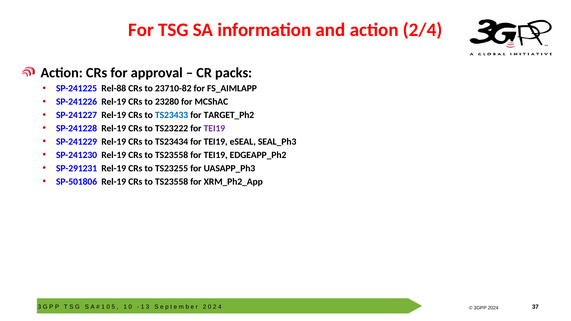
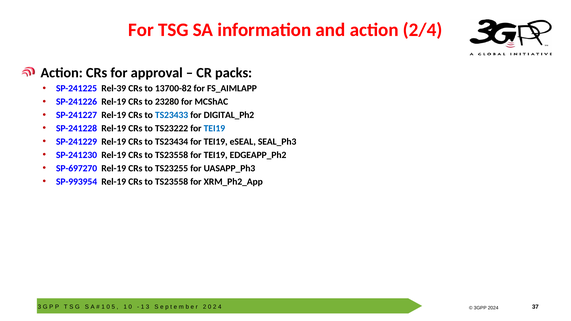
Rel-88: Rel-88 -> Rel-39 (114, 89)
23710-82: 23710-82 -> 13700-82 (173, 89)
TARGET_Ph2: TARGET_Ph2 -> DIGITAL_Ph2 (229, 115)
TEI19 colour: purple -> blue (214, 128)
SP-291231: SP-291231 -> SP-697270 (77, 168)
SP-501806: SP-501806 -> SP-993954 (77, 182)
